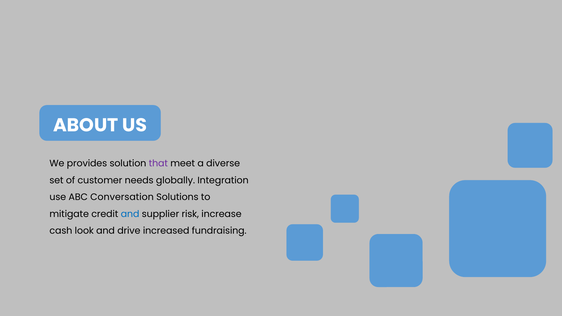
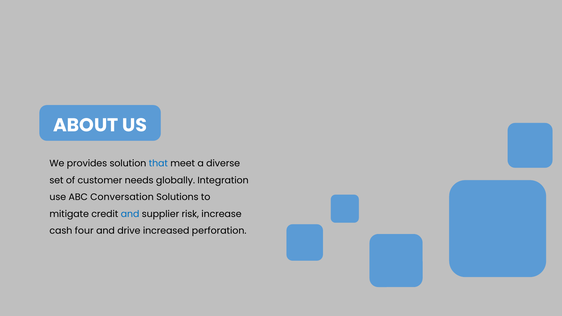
that colour: purple -> blue (158, 164)
look: look -> four (84, 231)
fundraising: fundraising -> perforation (219, 231)
